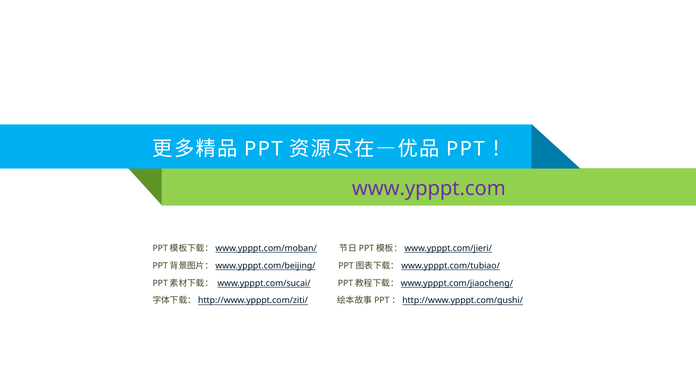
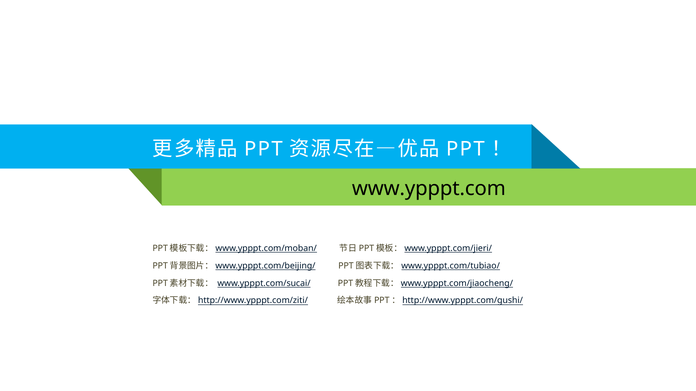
www.ypppt.com colour: purple -> black (429, 189)
